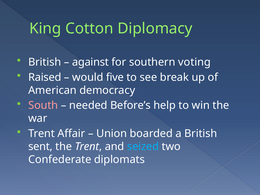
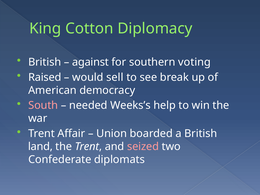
five: five -> sell (115, 77)
Before’s: Before’s -> Weeks’s (130, 105)
sent: sent -> land (40, 147)
seized colour: light blue -> pink (143, 147)
